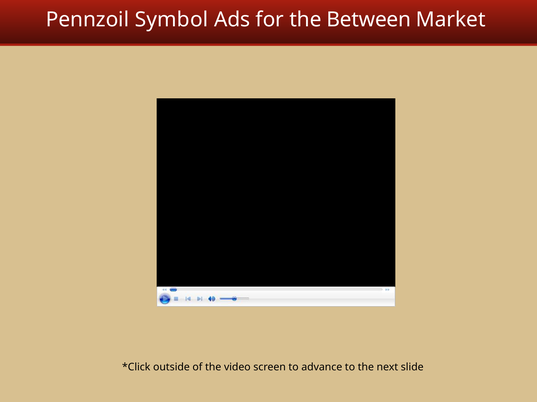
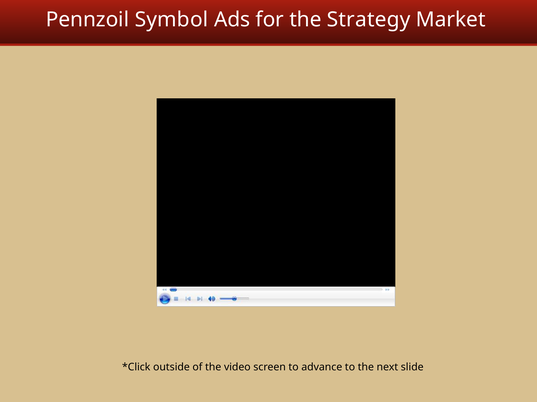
Between: Between -> Strategy (369, 20)
